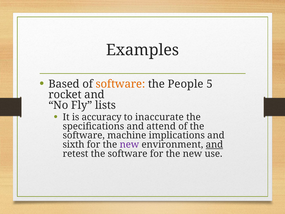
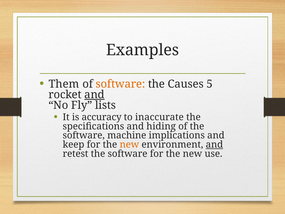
Based: Based -> Them (64, 84)
People: People -> Causes (186, 84)
and underline: none -> present (94, 95)
attend: attend -> hiding (161, 126)
sixth: sixth -> keep (73, 144)
new colour: purple -> orange (129, 144)
